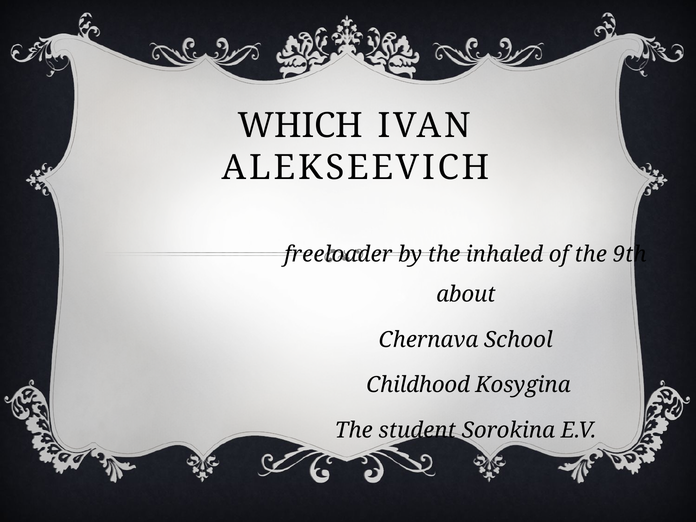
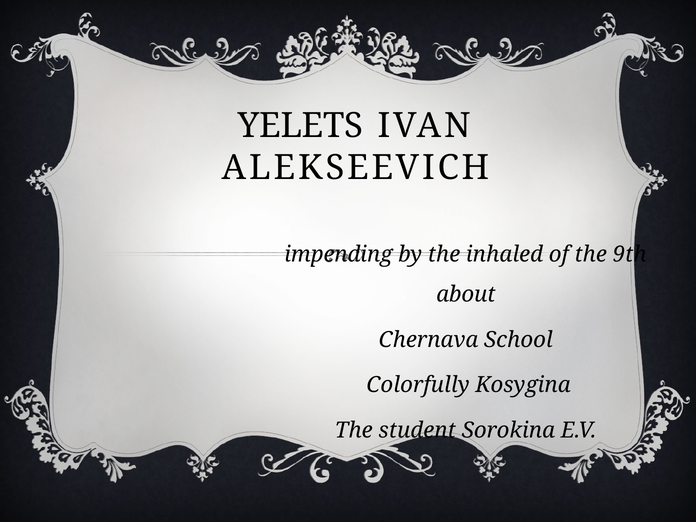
WHICH: WHICH -> YELETS (300, 126)
freeloader: freeloader -> impending (338, 254)
Childhood: Childhood -> Colorfully (418, 385)
